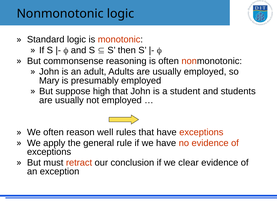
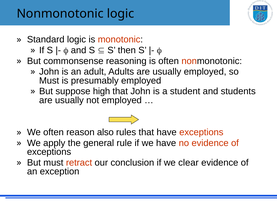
Mary: Mary -> Must (49, 80)
well: well -> also (105, 132)
